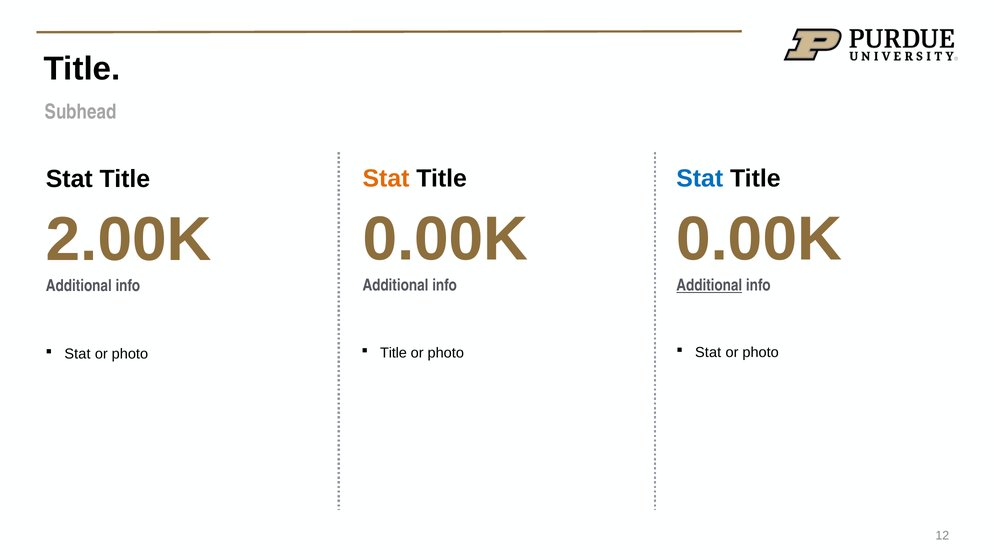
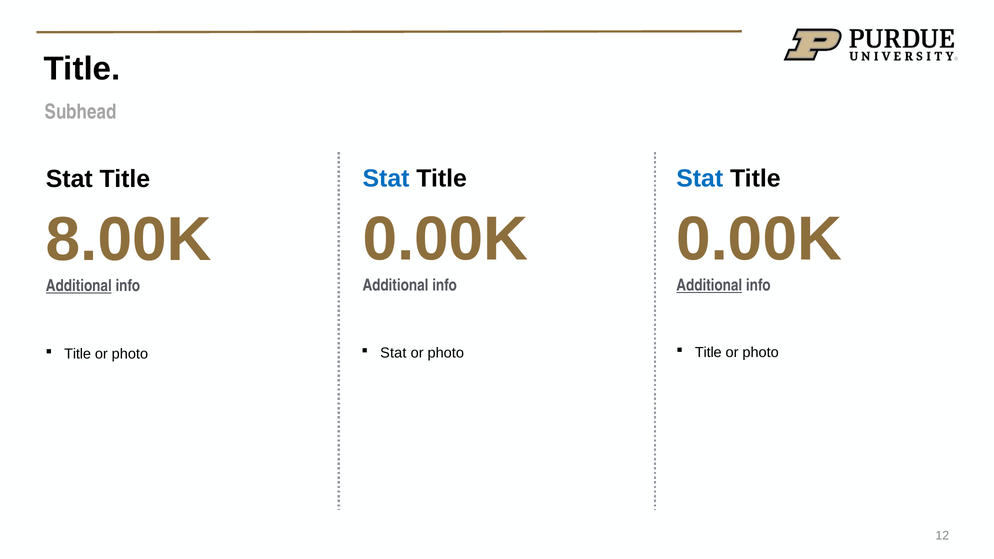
Stat colour: orange -> blue (386, 178)
2.00K: 2.00K -> 8.00K (129, 240)
Additional underline: none -> present (79, 286)
Stat: Stat -> Title (78, 354)
Title: Title -> Stat (393, 353)
Stat: Stat -> Title (708, 352)
